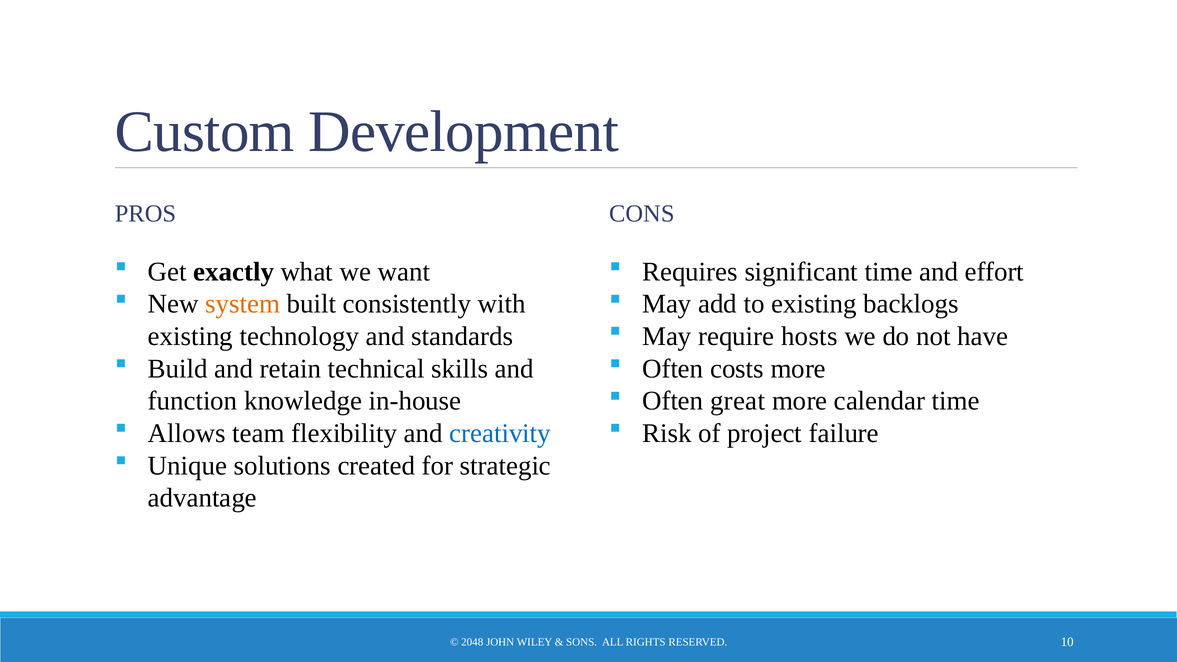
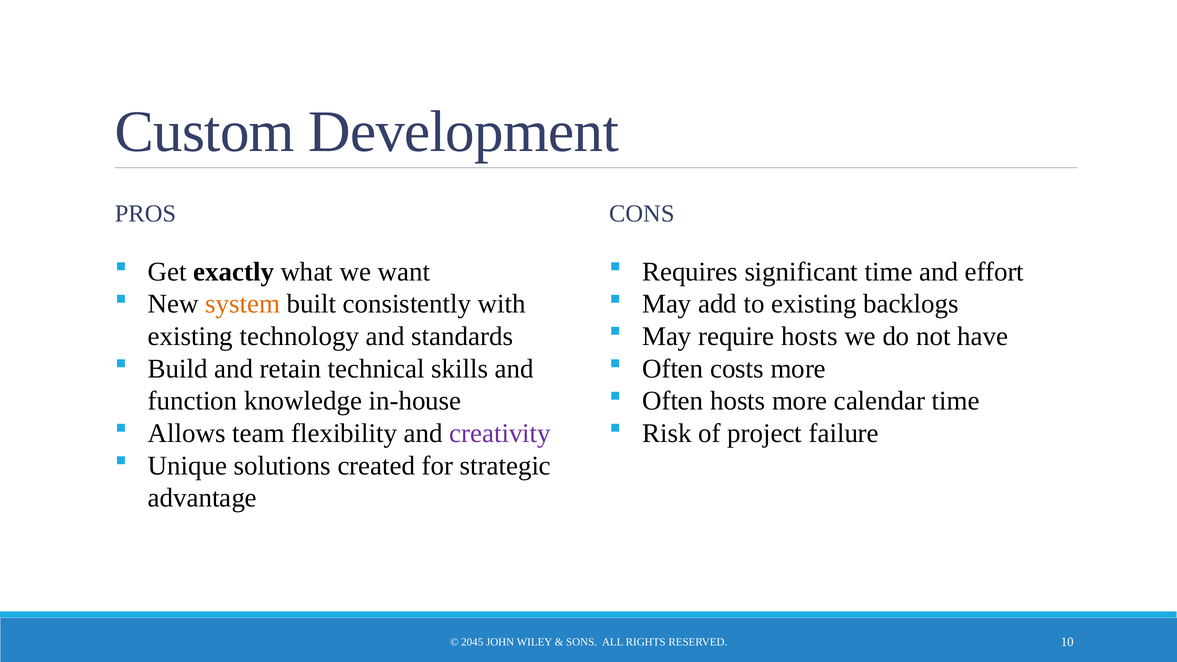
Often great: great -> hosts (738, 401)
creativity colour: blue -> purple (500, 433)
2048: 2048 -> 2045 (472, 642)
